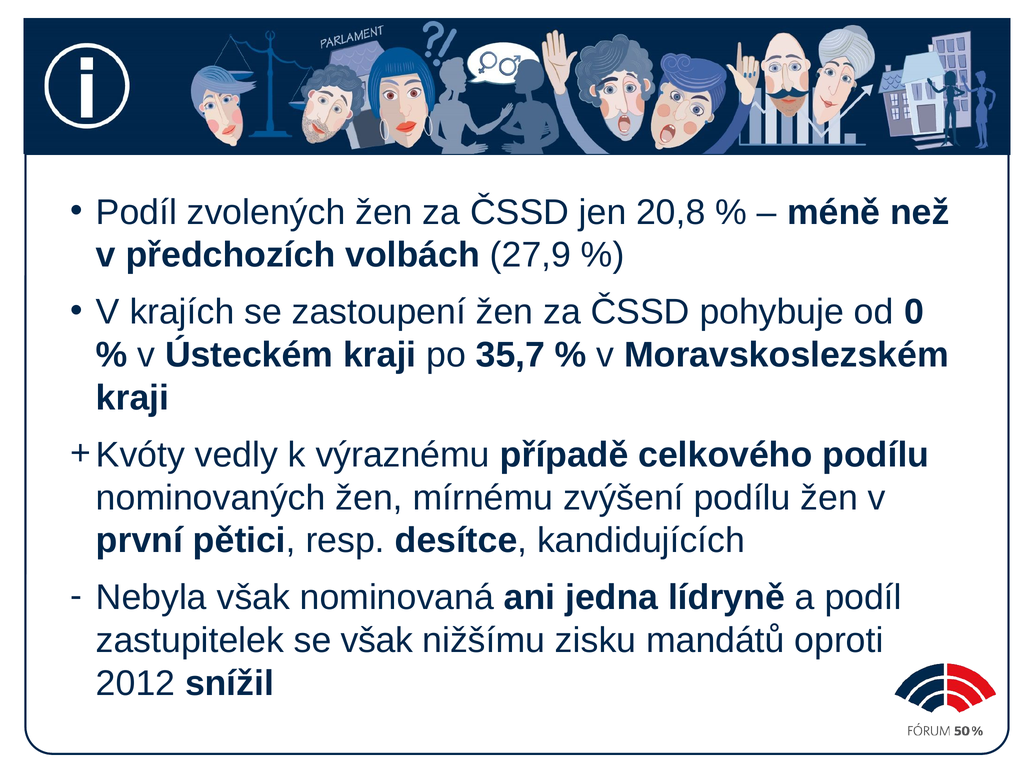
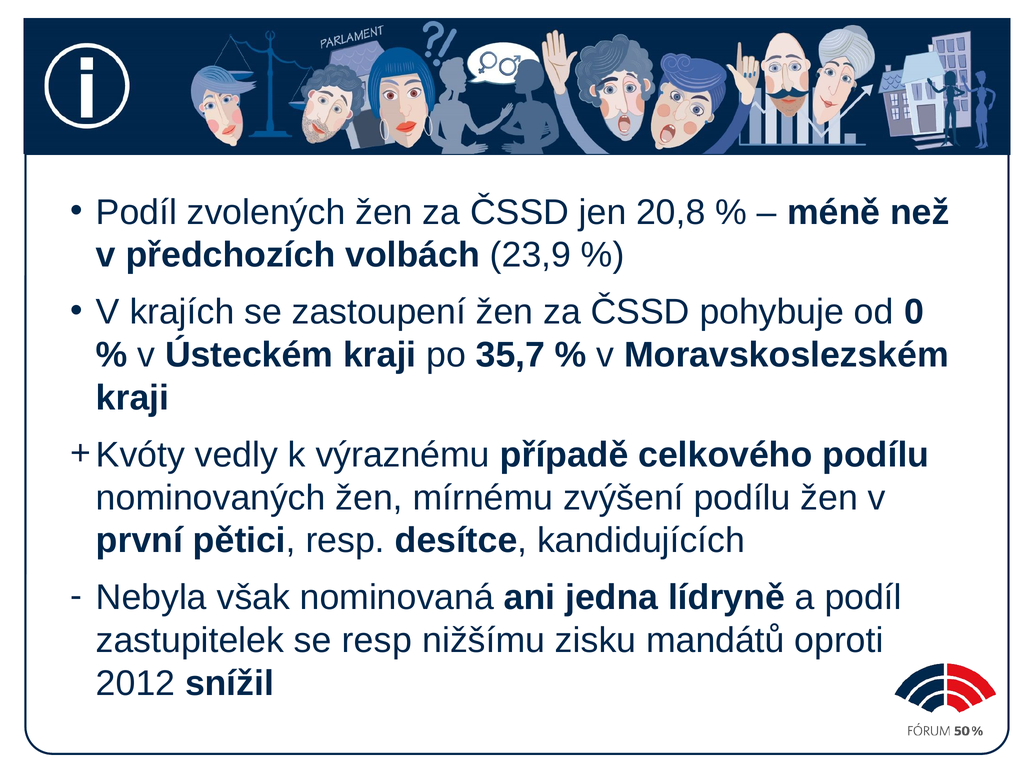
27,9: 27,9 -> 23,9 (530, 255)
se však: však -> resp (377, 640)
